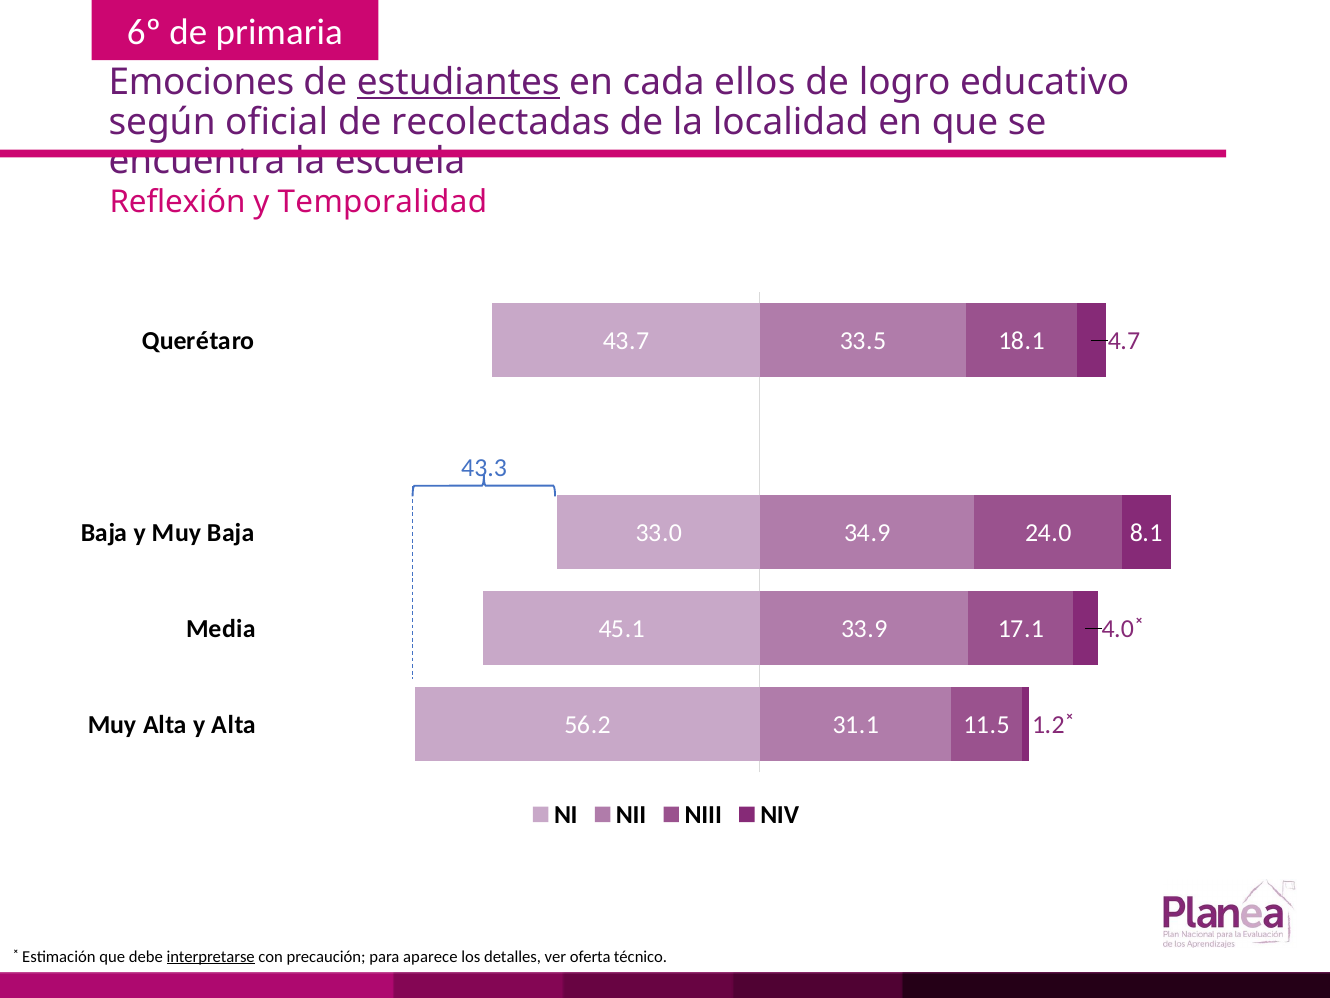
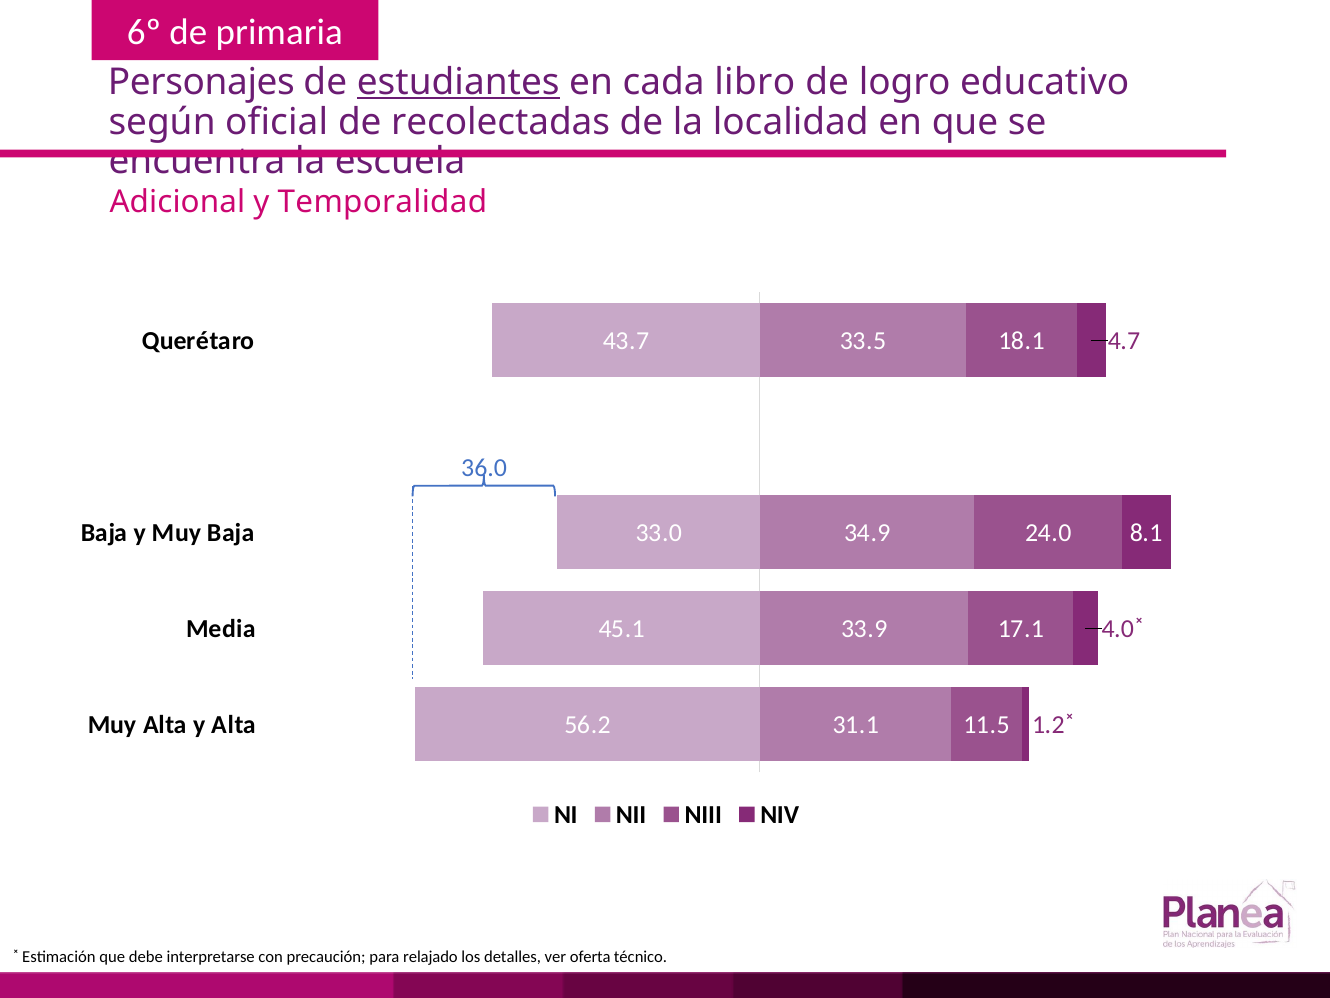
Emociones: Emociones -> Personajes (201, 82)
ellos: ellos -> libro (755, 82)
Reflexión: Reflexión -> Adicional (177, 202)
43.3: 43.3 -> 36.0 (484, 467)
interpretarse underline: present -> none (211, 956)
aparece: aparece -> relajado (430, 956)
